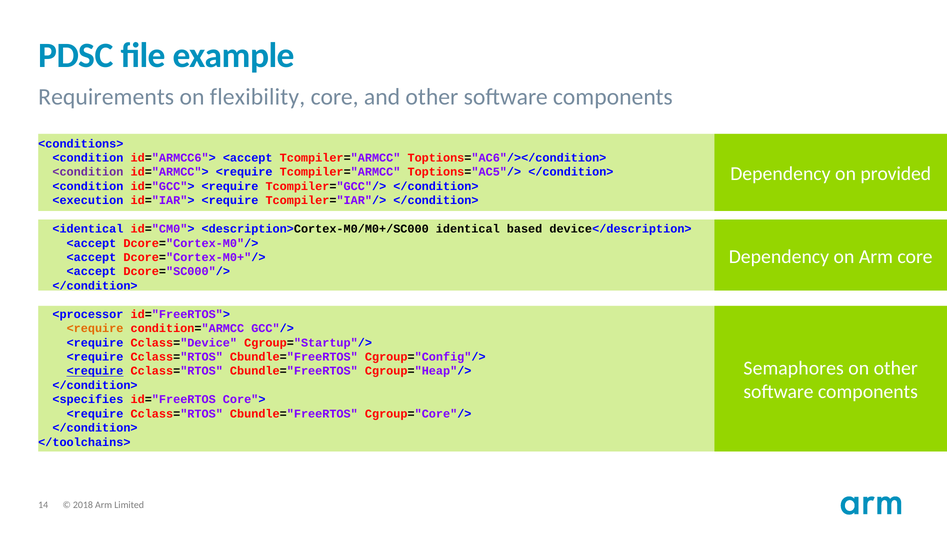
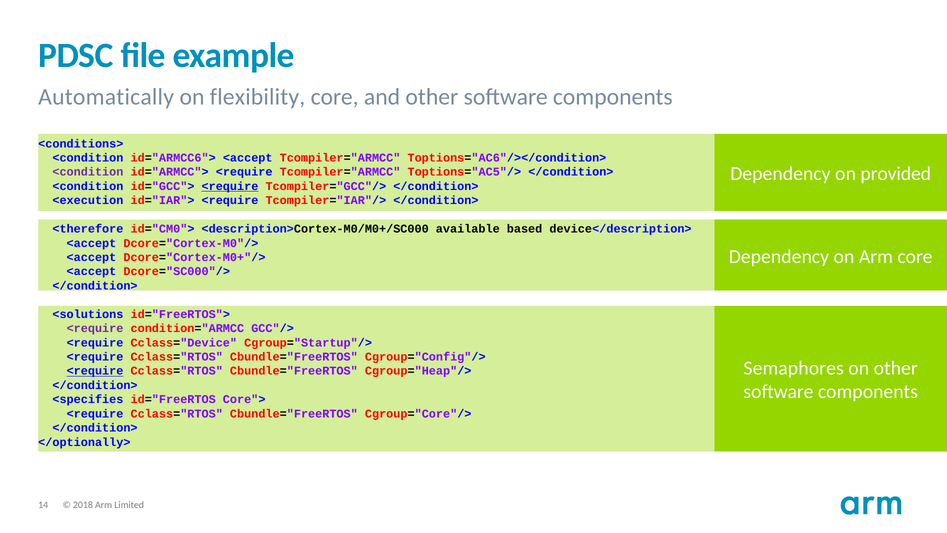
Requirements: Requirements -> Automatically (106, 97)
<require underline: none -> present (230, 186)
<identical: <identical -> <therefore (88, 229)
identical: identical -> available (468, 229)
<processor: <processor -> <solutions (88, 314)
<require colour: orange -> purple (95, 328)
</toolchains>: </toolchains> -> </optionally> (84, 442)
